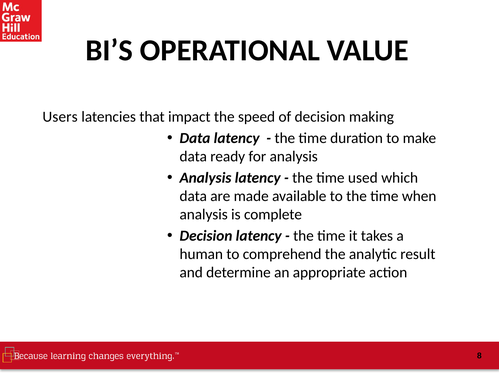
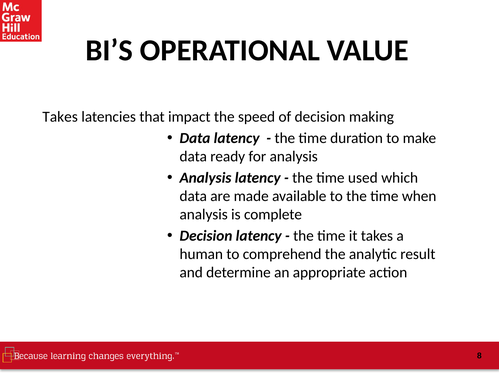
Users: Users -> Takes (60, 117)
